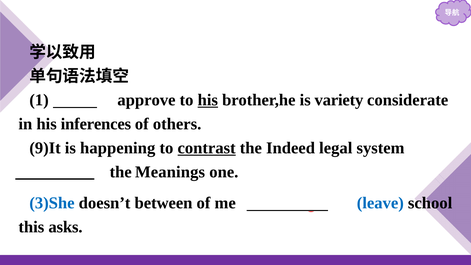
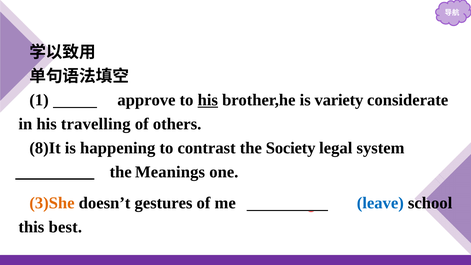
inferences: inferences -> travelling (96, 124)
9)It: 9)It -> 8)It (45, 148)
contrast underline: present -> none (207, 148)
Indeed: Indeed -> Society (291, 148)
3)She colour: blue -> orange (52, 203)
between: between -> gestures (164, 203)
asks: asks -> best (65, 227)
